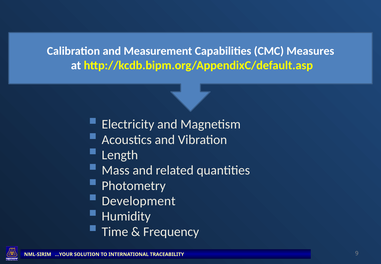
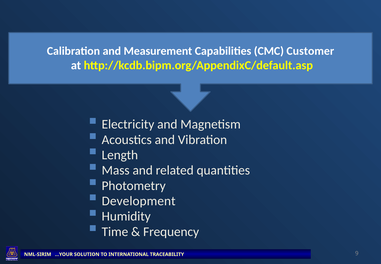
Measures: Measures -> Customer (310, 51)
